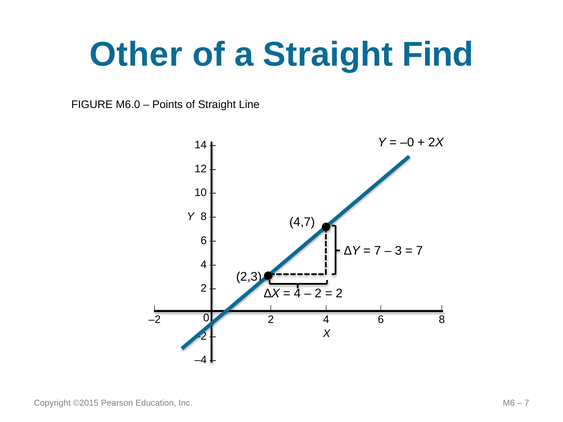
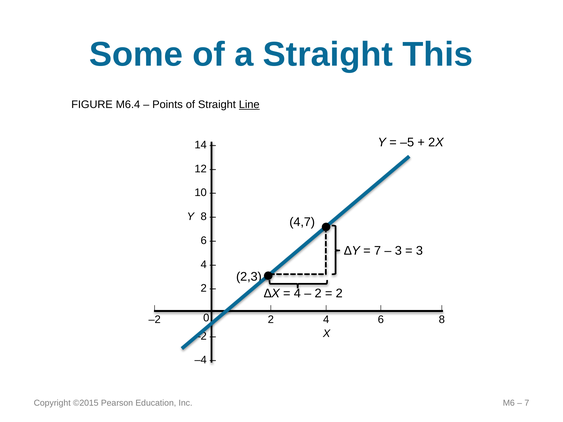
Other: Other -> Some (136, 55)
Find: Find -> This (438, 55)
M6.0: M6.0 -> M6.4 (128, 105)
Line underline: none -> present (249, 105)
–0: –0 -> –5 (407, 143)
7: 7 -> 3 (419, 251)
